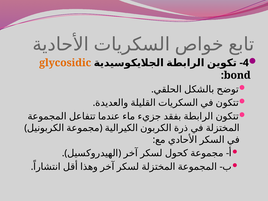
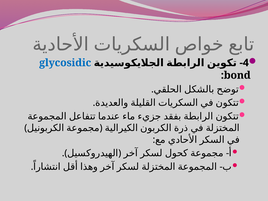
glycosidic colour: orange -> blue (65, 63)
